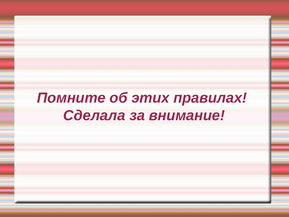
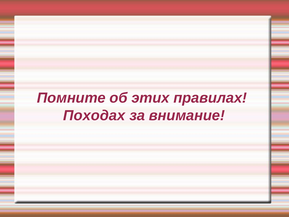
Сделала: Сделала -> Походах (94, 115)
